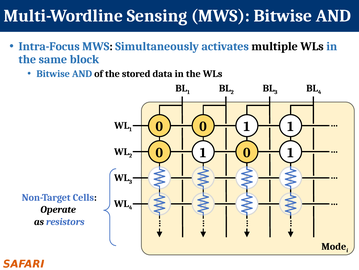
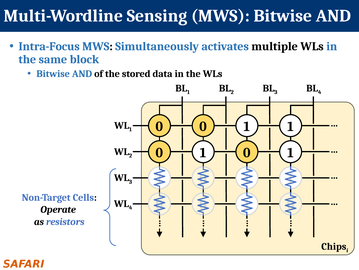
Mode: Mode -> Chips (334, 246)
